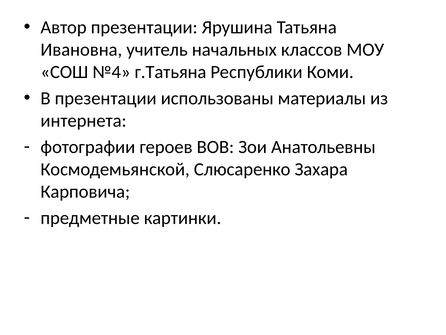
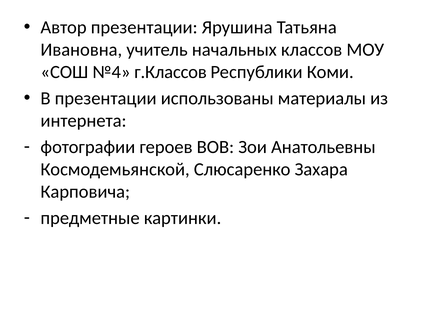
г.Татьяна: г.Татьяна -> г.Классов (171, 72)
